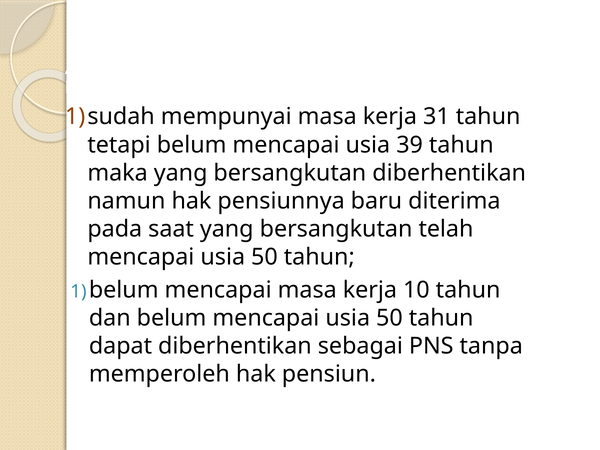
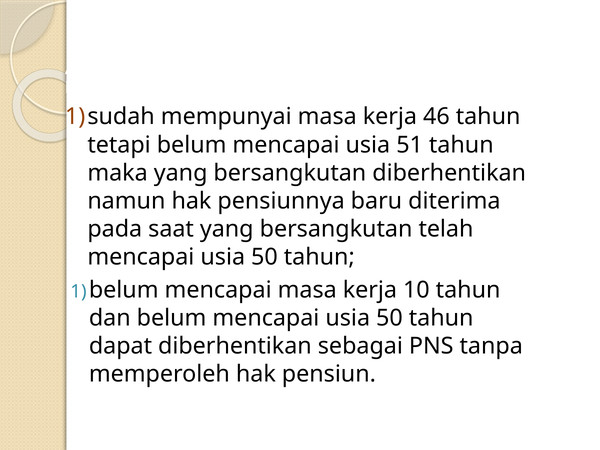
31: 31 -> 46 (436, 117)
39: 39 -> 51 (410, 145)
